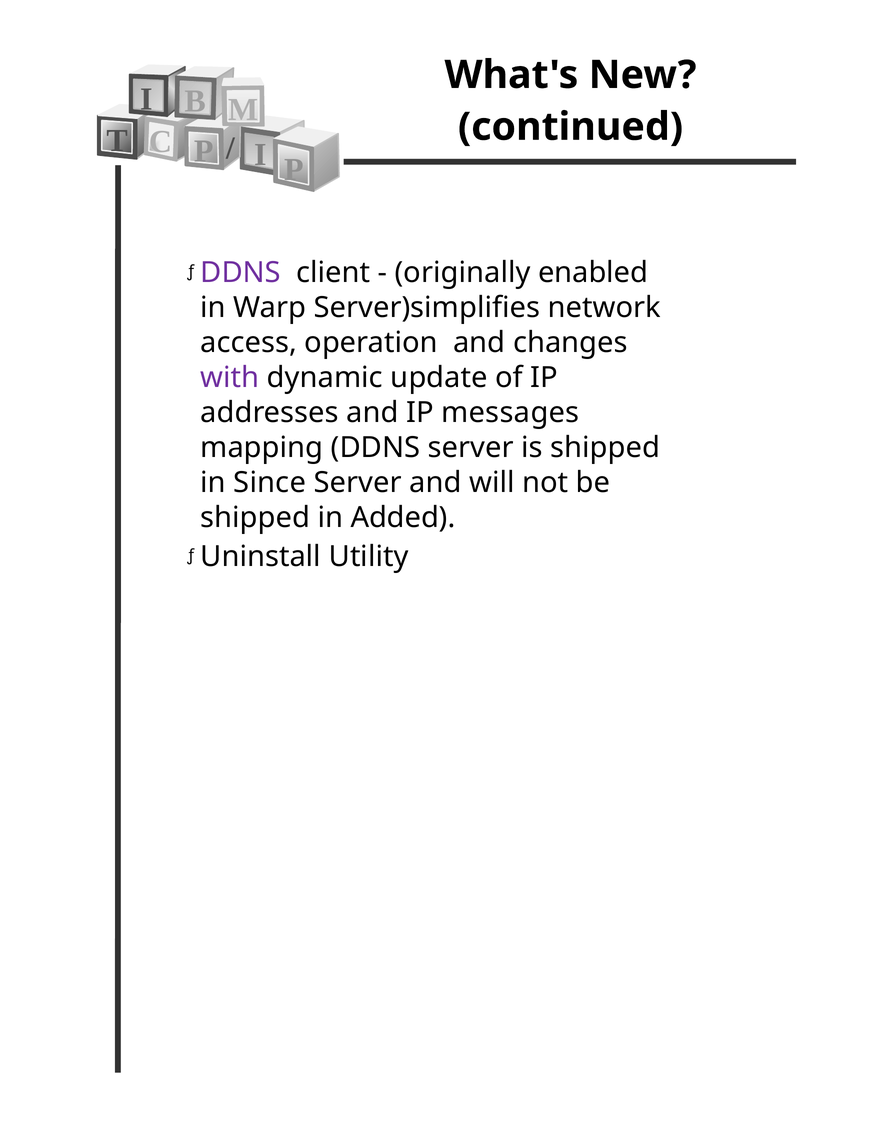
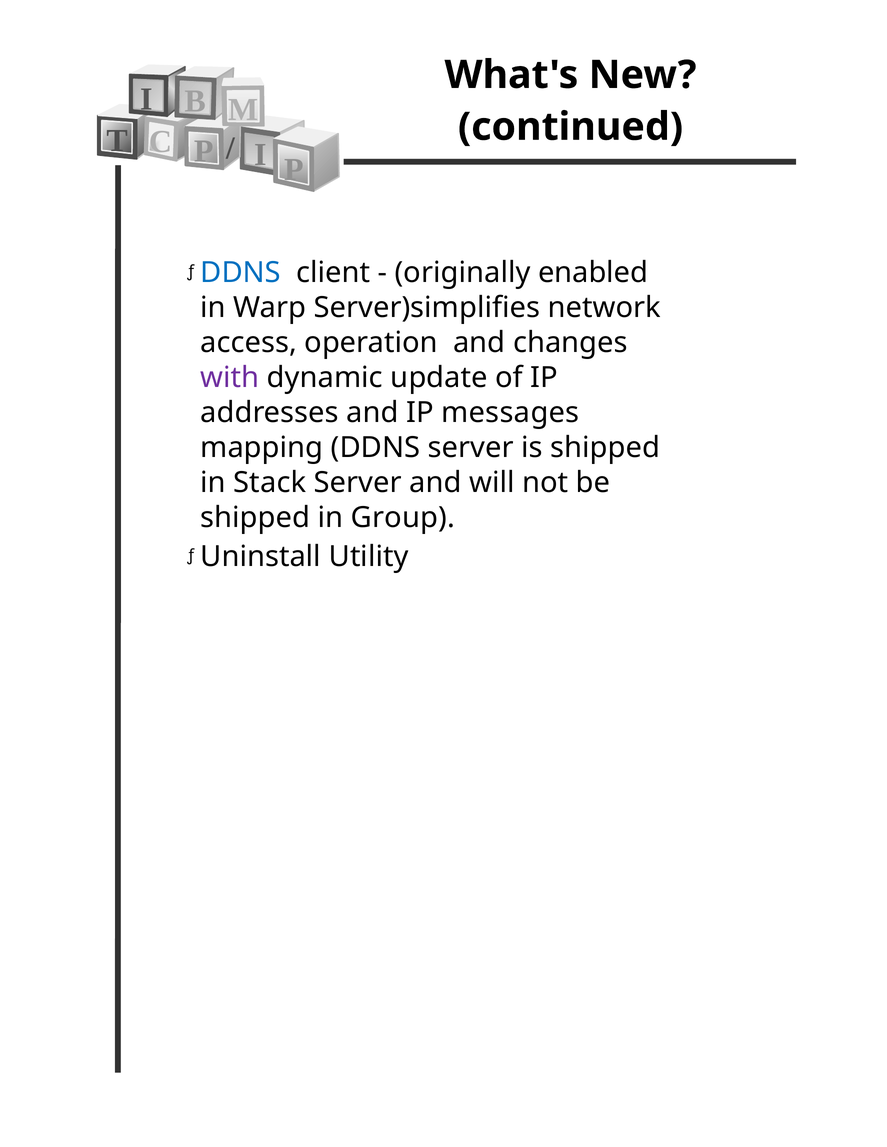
DDNS colour: purple -> blue (241, 273)
Since: Since -> Stack (270, 482)
Added: Added -> Group (403, 517)
